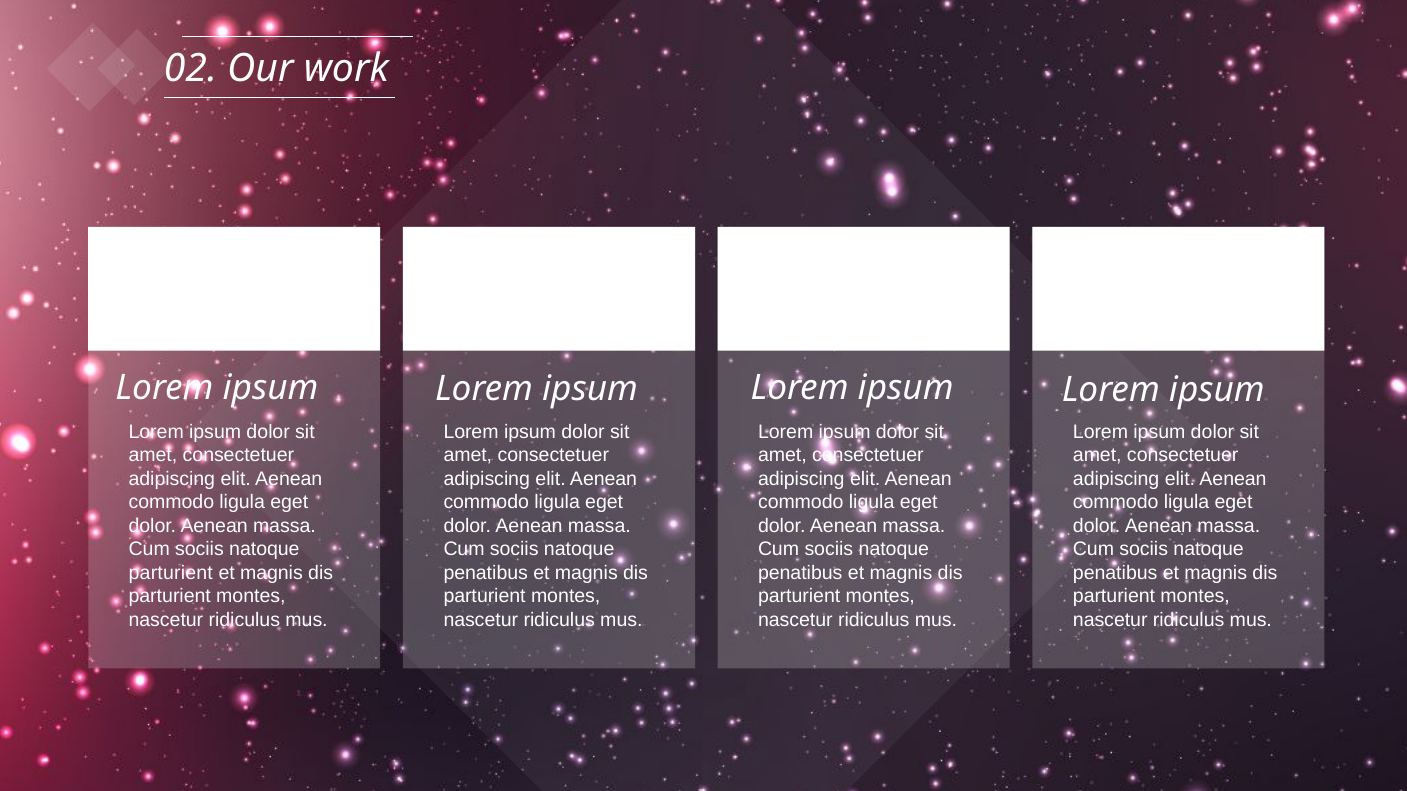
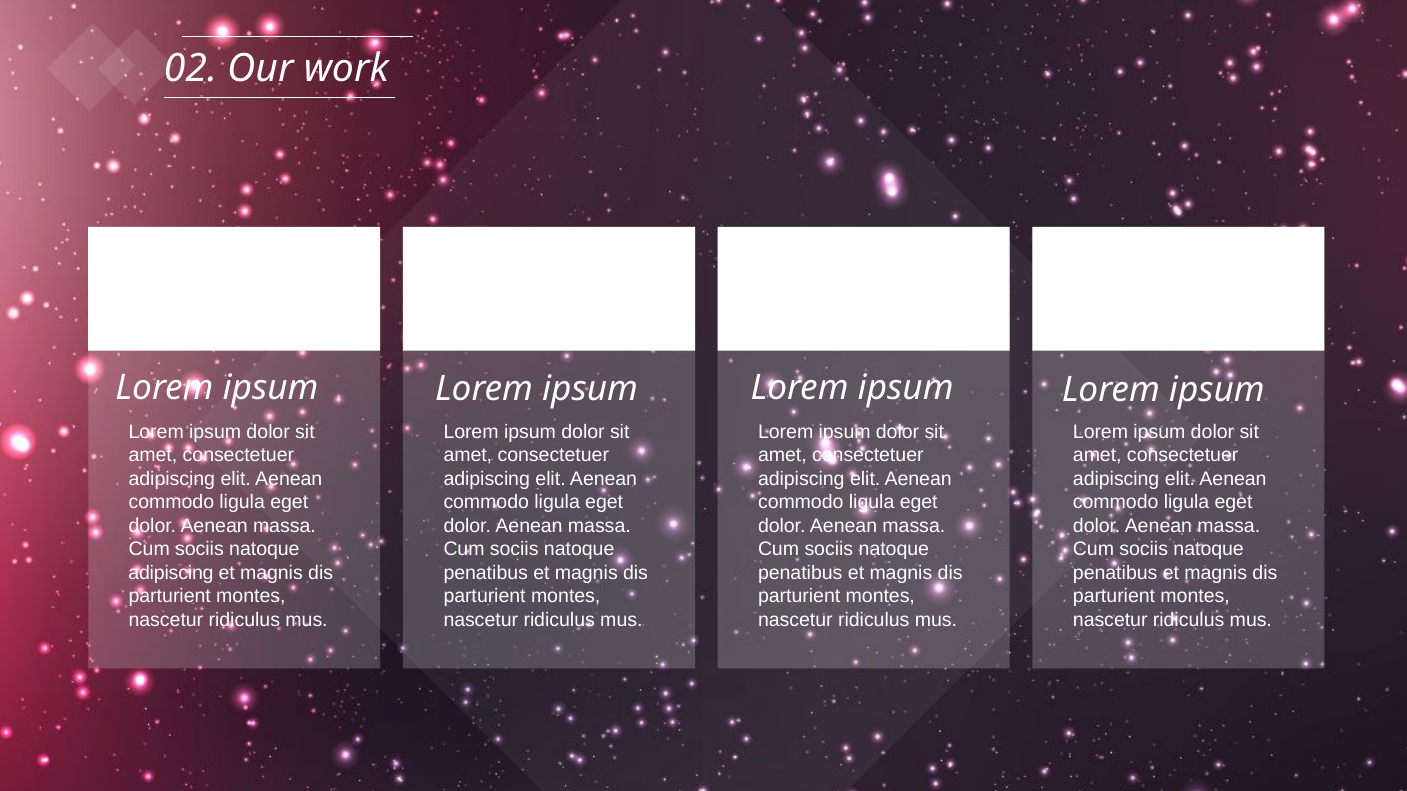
parturient: parturient -> adipiscing (171, 573)
